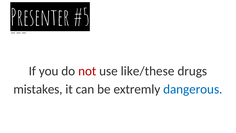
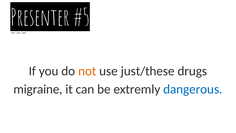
not colour: red -> orange (87, 71)
like/these: like/these -> just/these (148, 71)
mistakes: mistakes -> migraine (38, 89)
